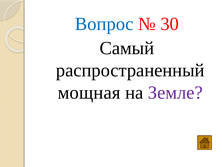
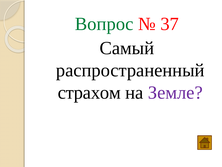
Вопрос colour: blue -> green (104, 24)
30: 30 -> 37 (170, 24)
мощная: мощная -> страхом (89, 92)
